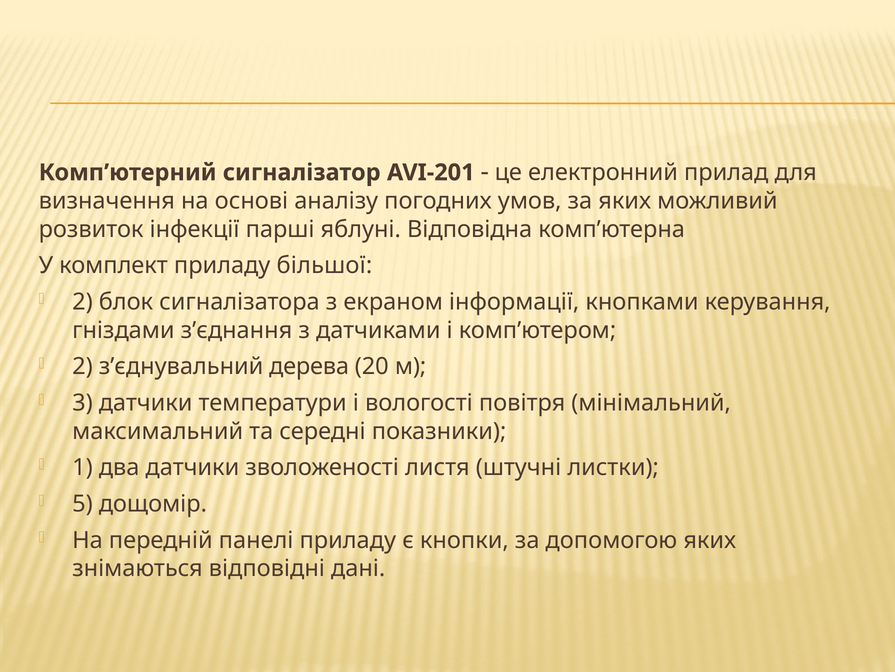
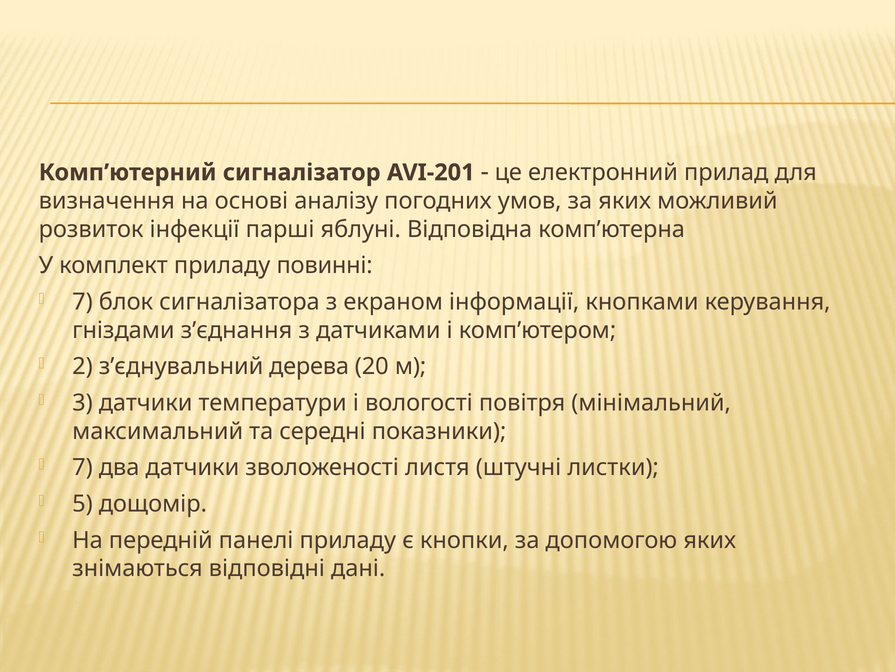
більшої: більшої -> повинні (325, 265)
2: 2 -> 7 (83, 302)
1: 1 -> 7 (83, 467)
